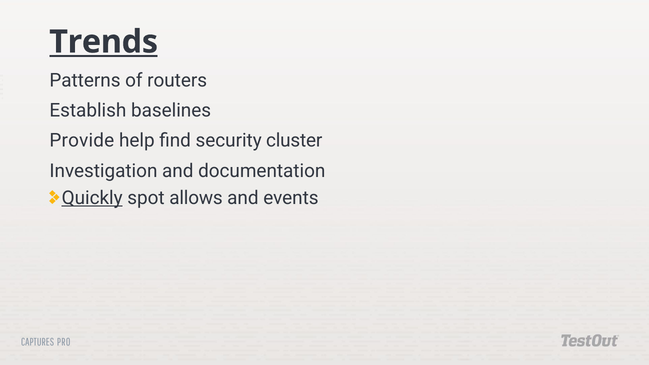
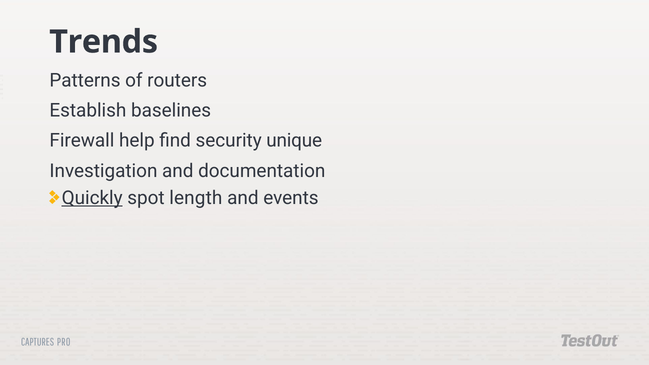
Trends underline: present -> none (104, 42)
Provide: Provide -> Firewall (82, 141)
cluster: cluster -> unique (294, 141)
allows: allows -> length (196, 198)
